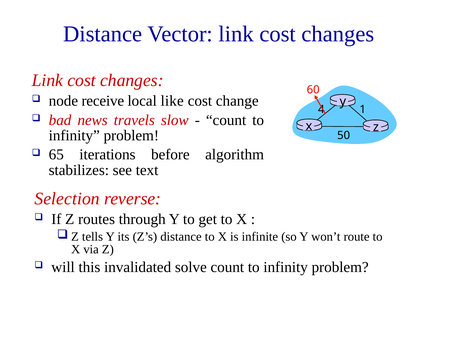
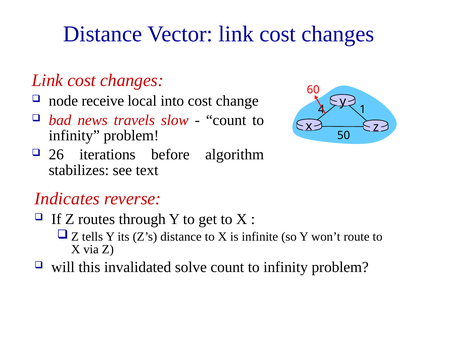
like: like -> into (172, 101)
65: 65 -> 26 (56, 155)
Selection: Selection -> Indicates (67, 199)
